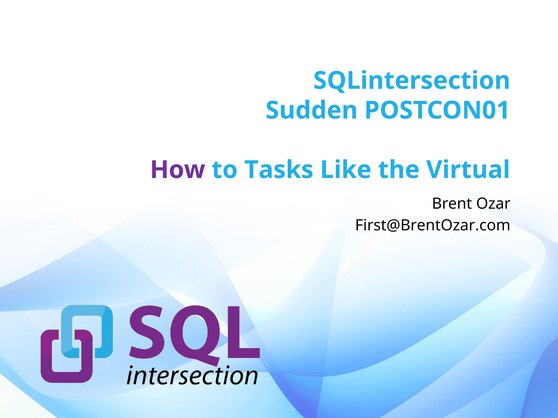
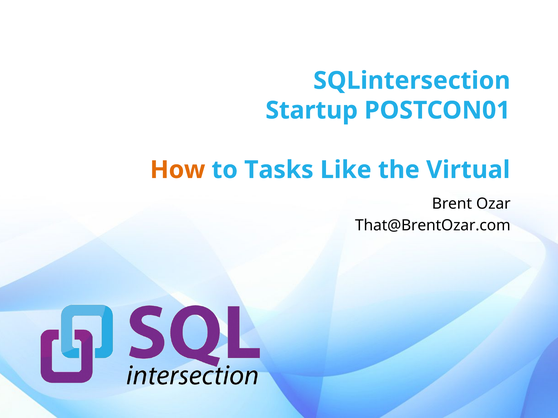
Sudden: Sudden -> Startup (312, 111)
How colour: purple -> orange (178, 170)
First@BrentOzar.com: First@BrentOzar.com -> That@BrentOzar.com (433, 226)
